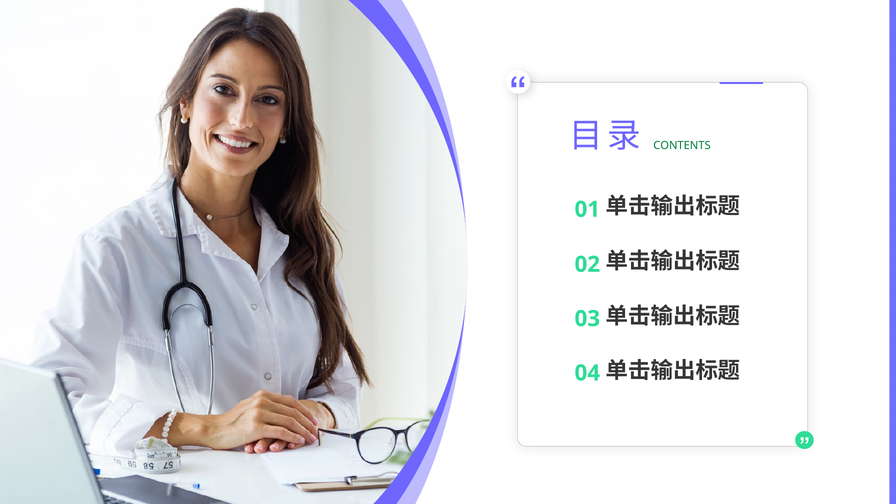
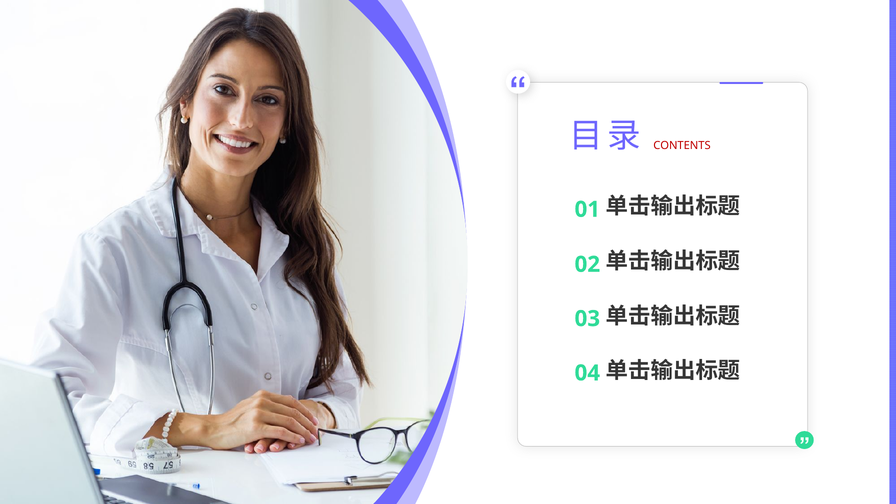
CONTENTS colour: green -> red (682, 146)
